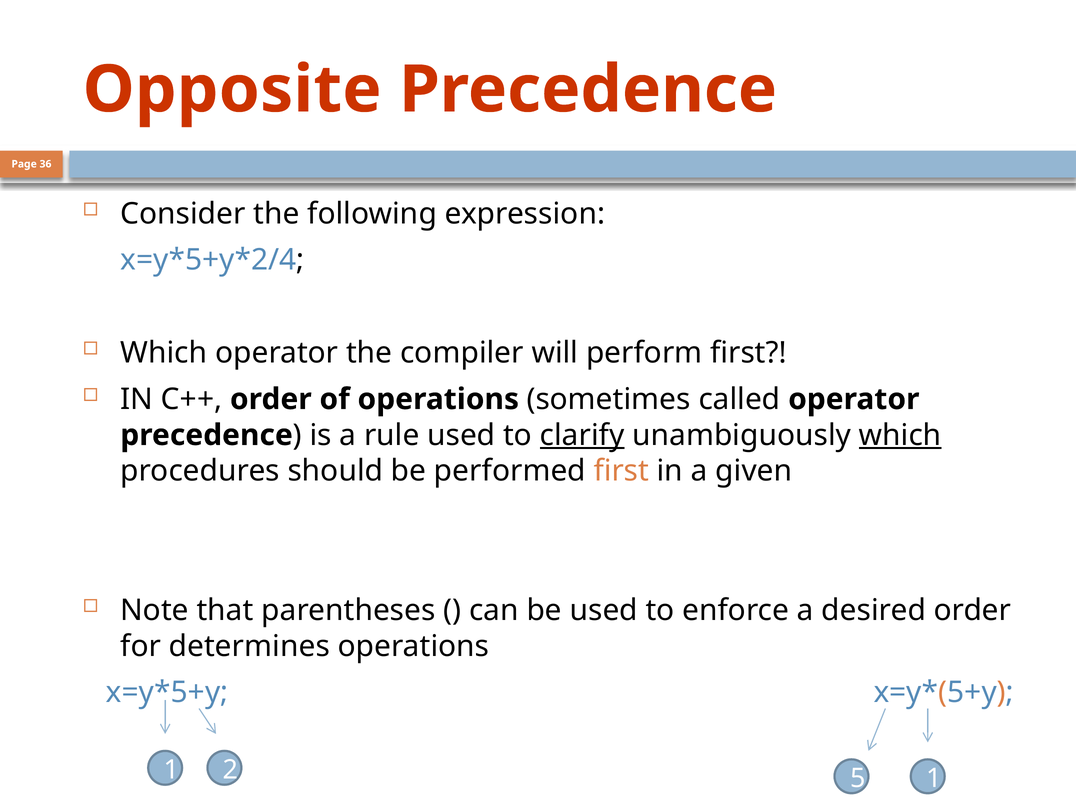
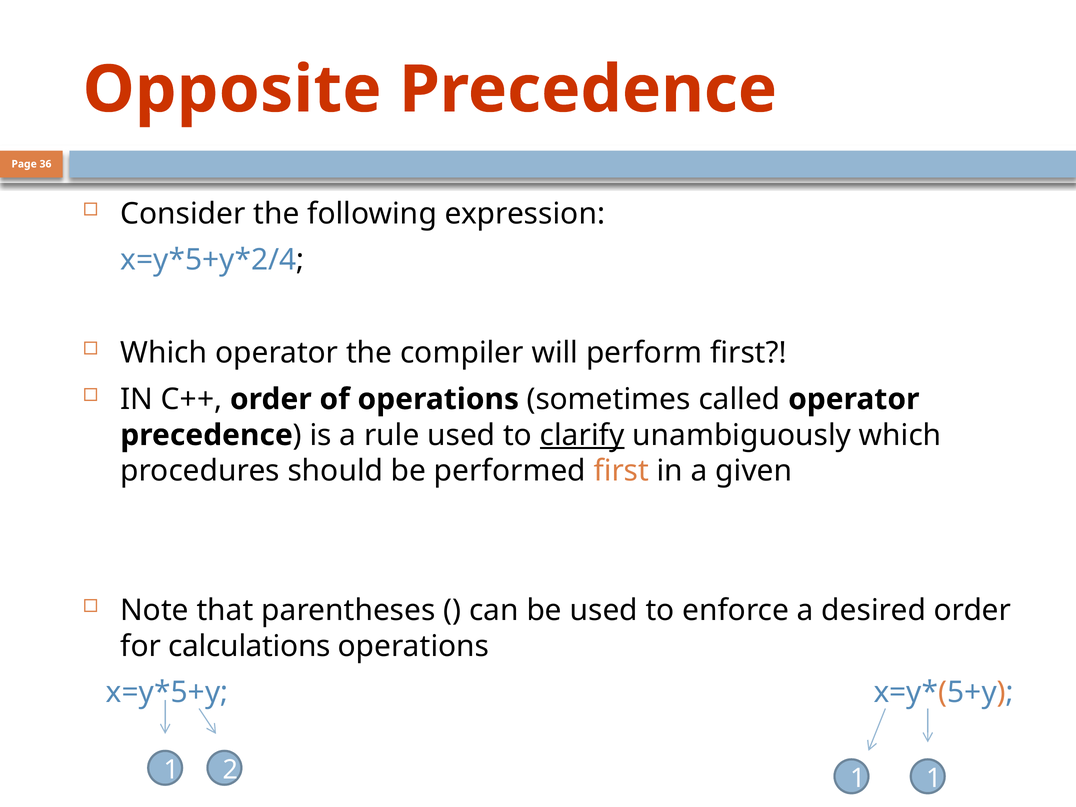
which underline: present -> none (900, 435)
determines: determines -> calculations (249, 646)
2 5: 5 -> 1 (858, 778)
